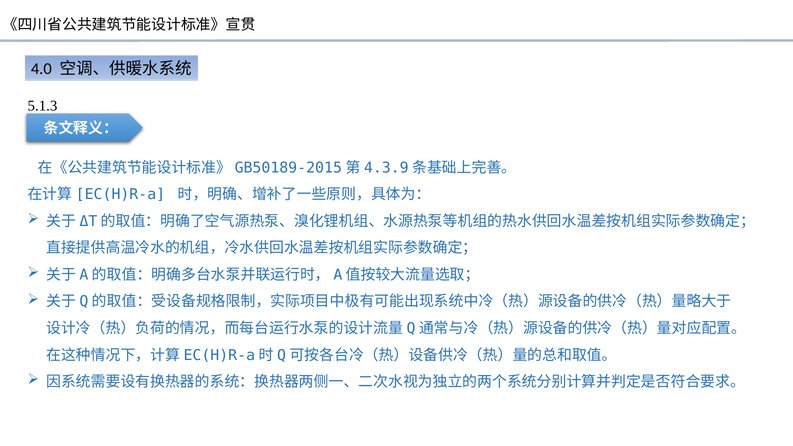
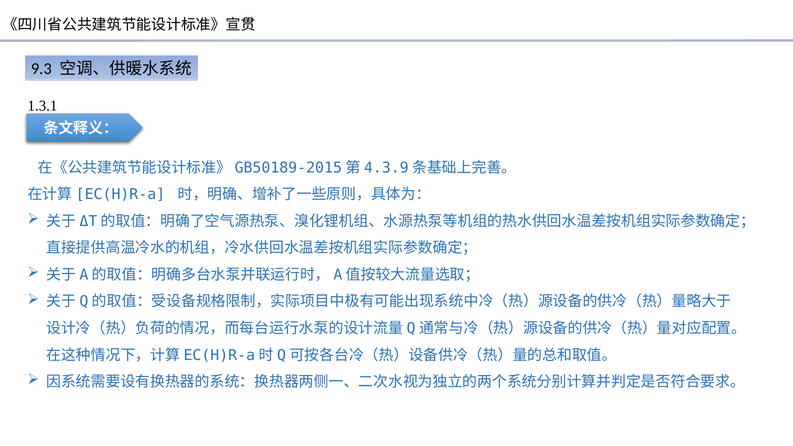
4.0: 4.0 -> 9.3 (41, 69)
5.1.3: 5.1.3 -> 1.3.1 (42, 106)
